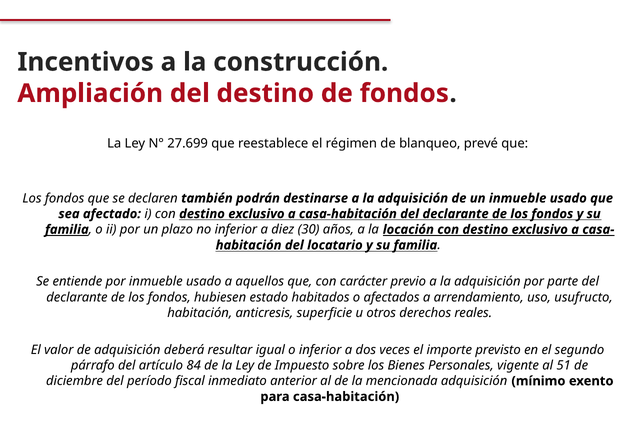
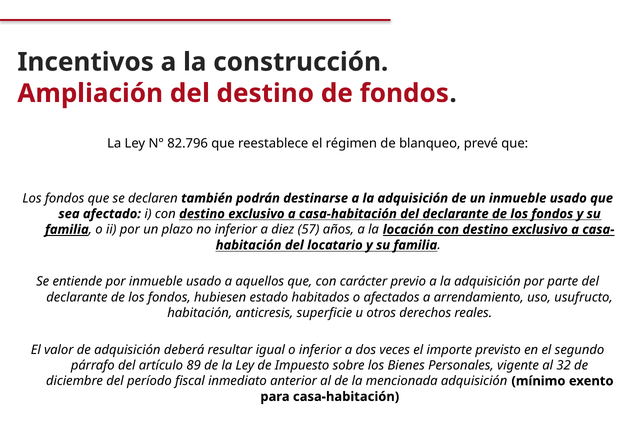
27.699: 27.699 -> 82.796 (188, 144)
30: 30 -> 57 (309, 230)
84: 84 -> 89 (194, 366)
51: 51 -> 32 (564, 366)
